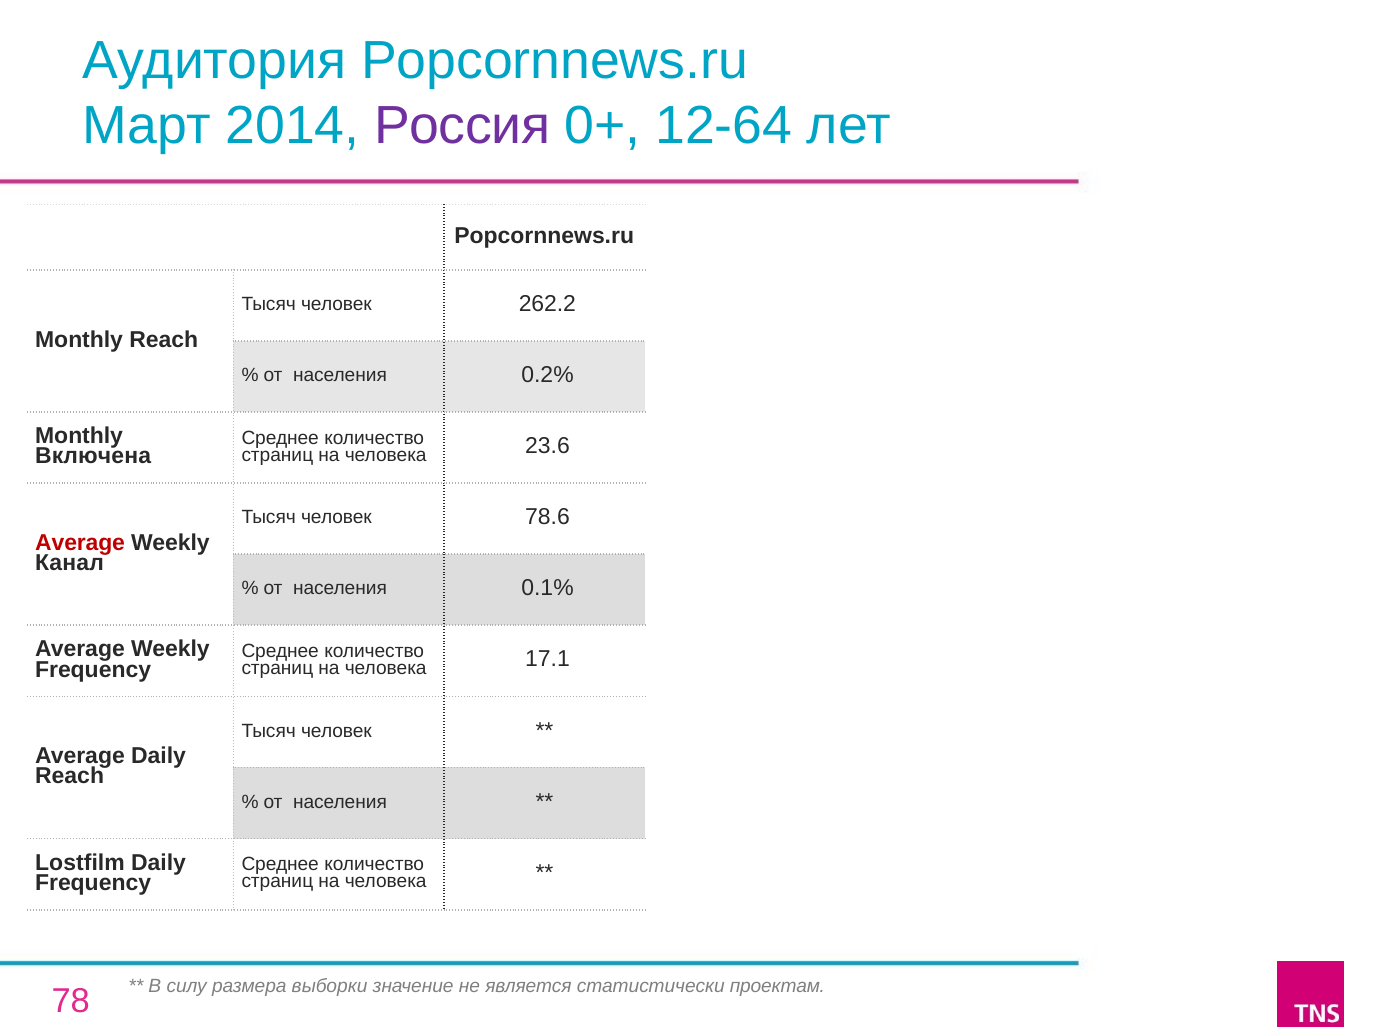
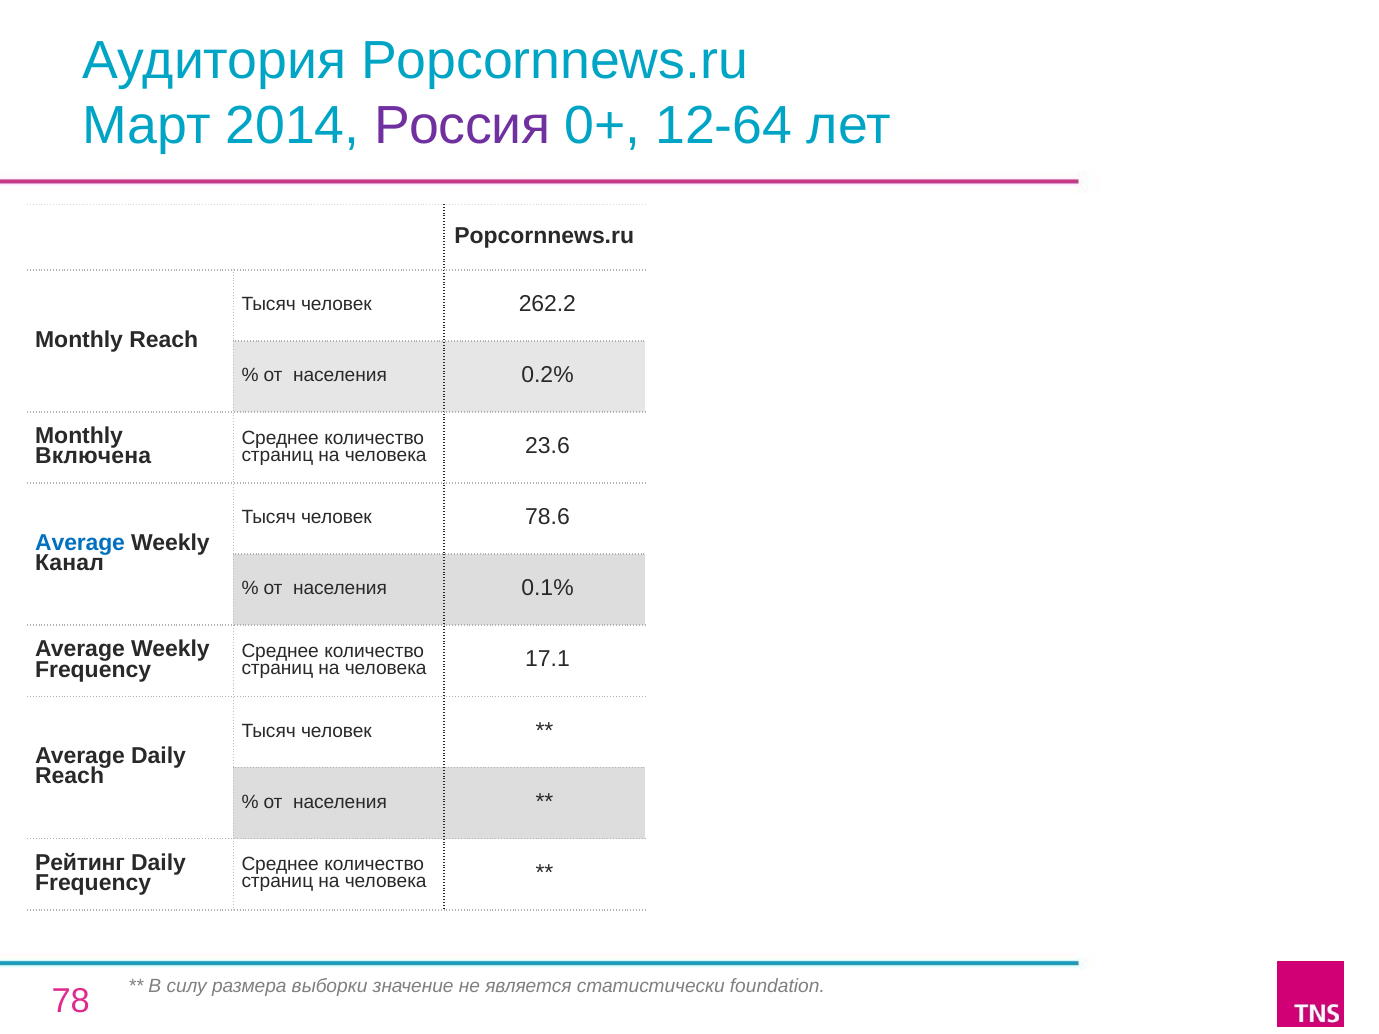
Average colour: red -> blue (80, 543)
Lostfilm: Lostfilm -> Рейтинг (80, 863)
проектам: проектам -> foundation (777, 987)
